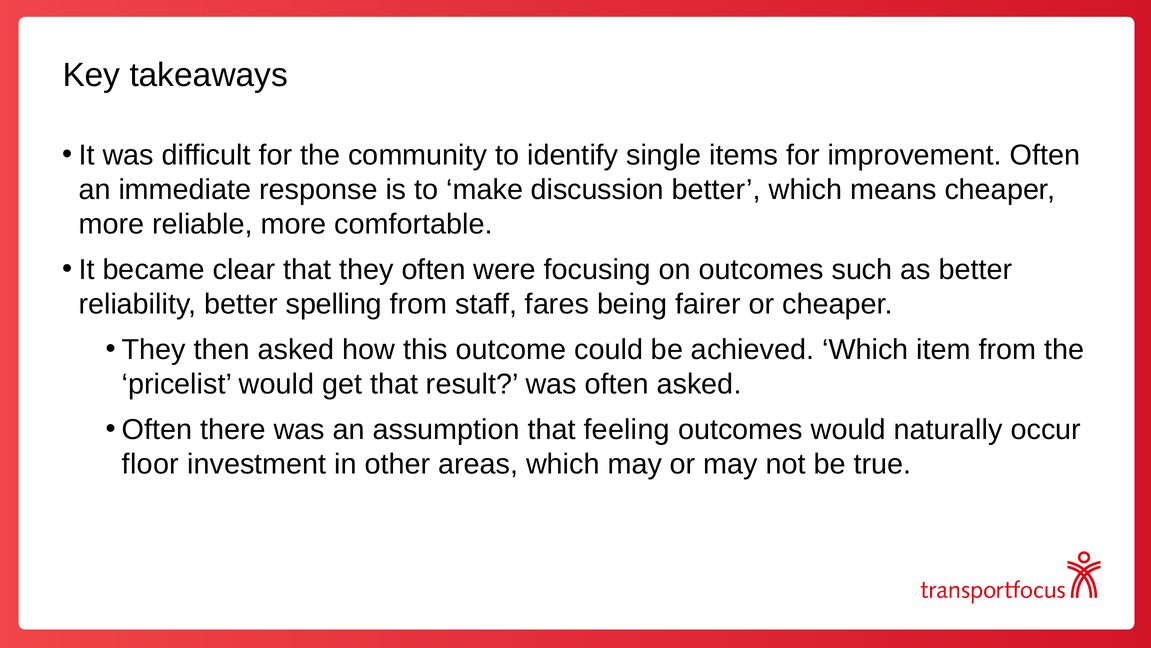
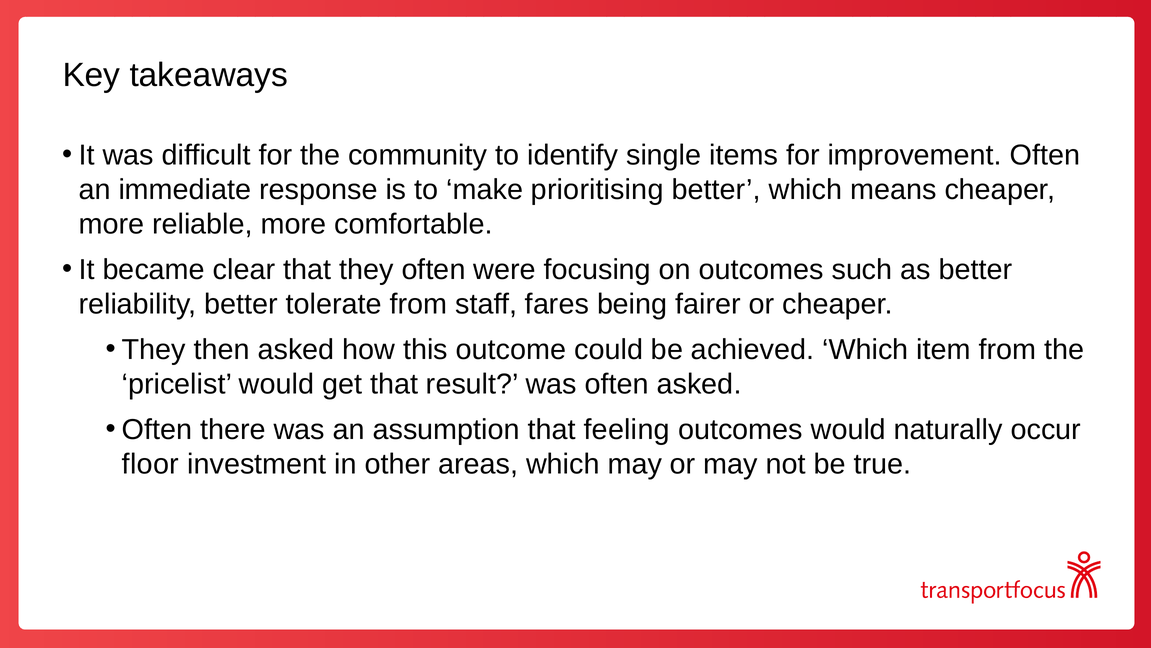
discussion: discussion -> prioritising (597, 190)
spelling: spelling -> tolerate (334, 304)
